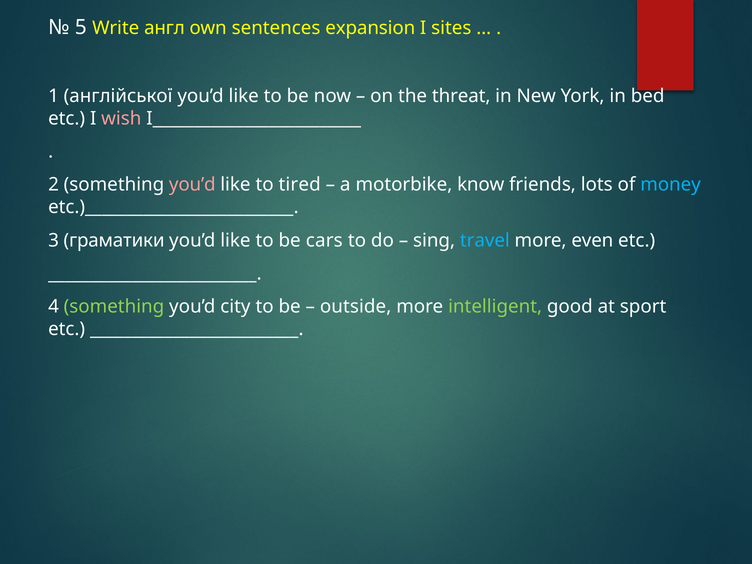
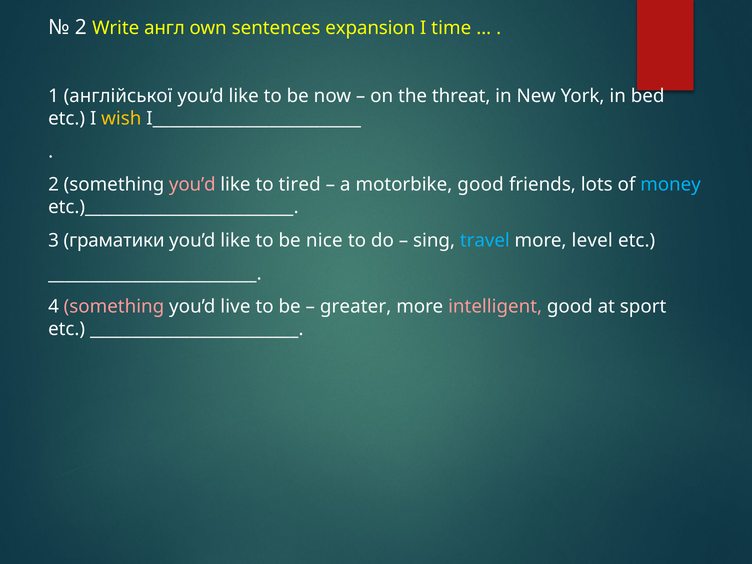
5: 5 -> 2 (81, 27)
sites: sites -> time (451, 28)
wish colour: pink -> yellow (121, 119)
motorbike know: know -> good (481, 185)
cars: cars -> nice (324, 240)
even: even -> level (592, 240)
something colour: light green -> pink (114, 306)
city: city -> live (235, 306)
outside: outside -> greater (356, 306)
intelligent colour: light green -> pink (495, 306)
